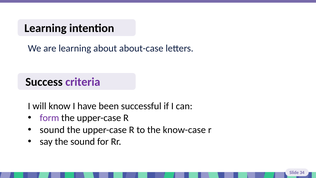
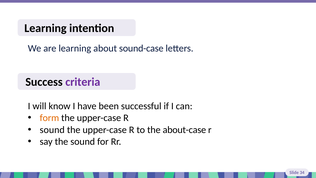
about-case: about-case -> sound-case (141, 48)
form colour: purple -> orange (49, 118)
know-case: know-case -> about-case (184, 130)
